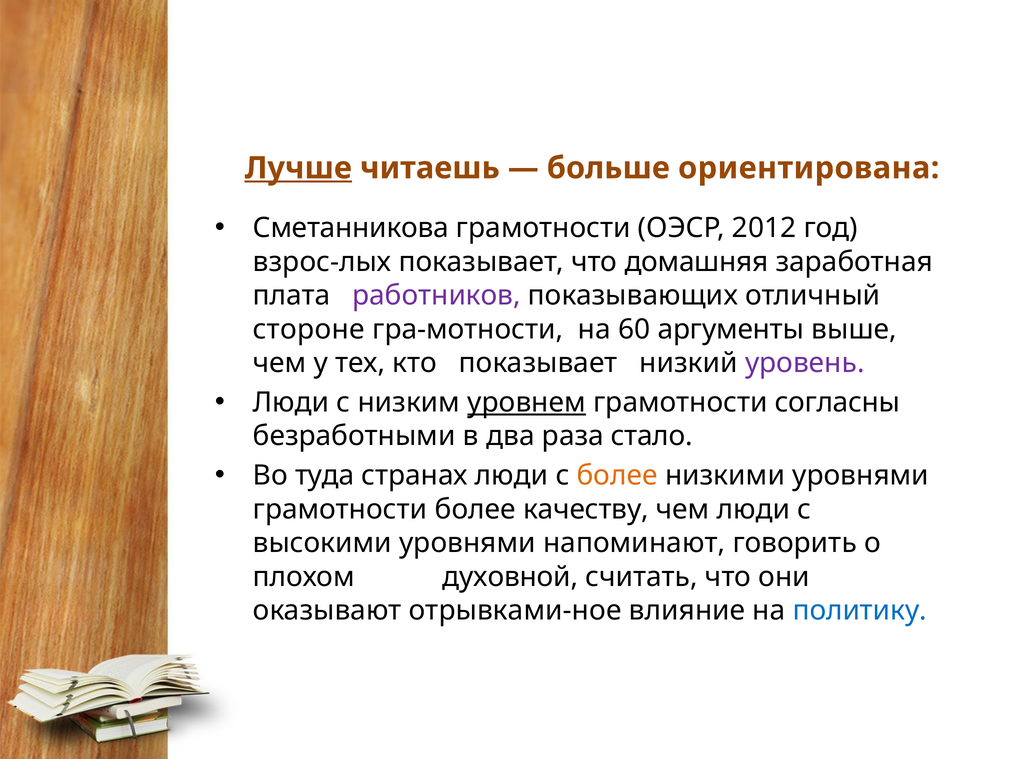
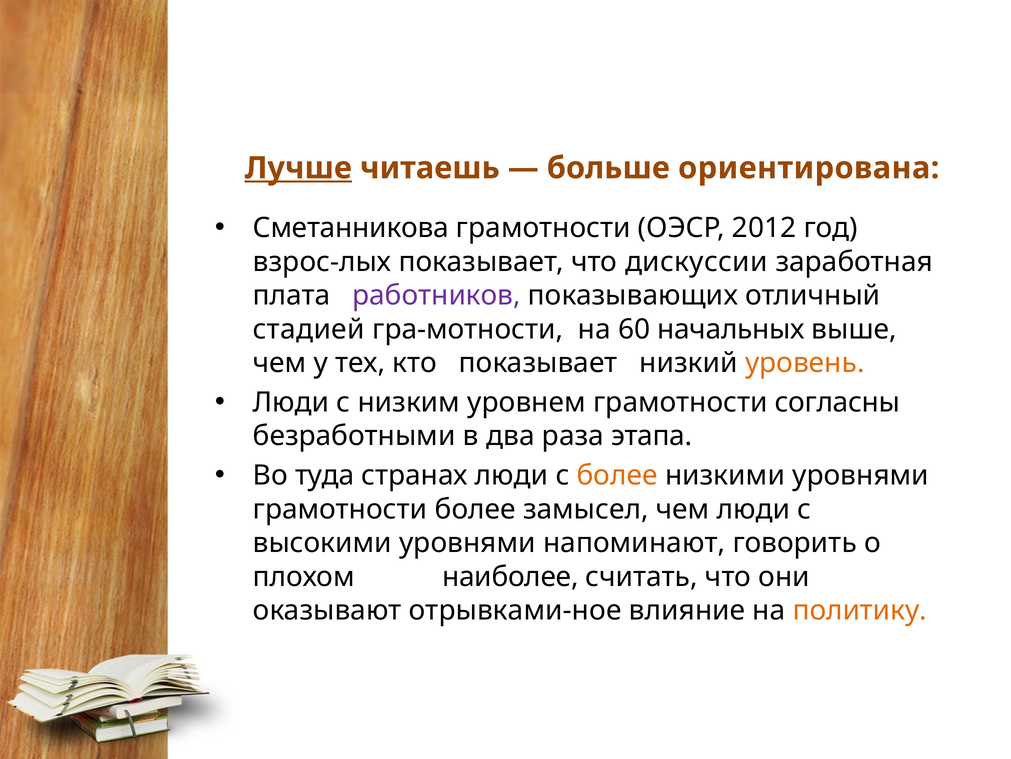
домашняя: домашняя -> дискуссии (696, 262)
стороне: стороне -> стадией (309, 329)
аргументы: аргументы -> начальных (731, 329)
уровень colour: purple -> orange (805, 363)
уровнем underline: present -> none (527, 402)
стало: стало -> этапа (652, 436)
качеству: качеству -> замысел (586, 509)
духовной: духовной -> наиболее (510, 576)
политику colour: blue -> orange (860, 610)
